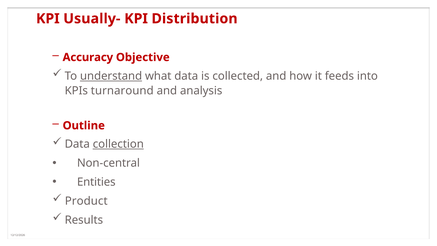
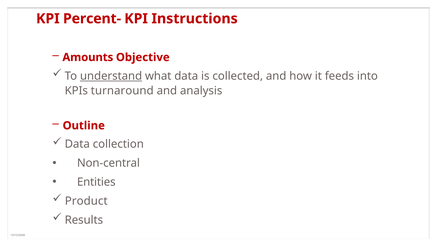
Usually-: Usually- -> Percent- (92, 19)
Distribution: Distribution -> Instructions (195, 19)
Accuracy: Accuracy -> Amounts (88, 57)
collection underline: present -> none (118, 144)
